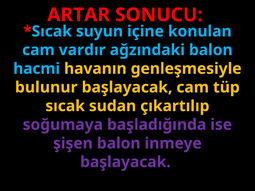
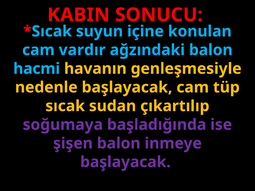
ARTAR: ARTAR -> KABIN (79, 15)
bulunur: bulunur -> nedenle (46, 87)
